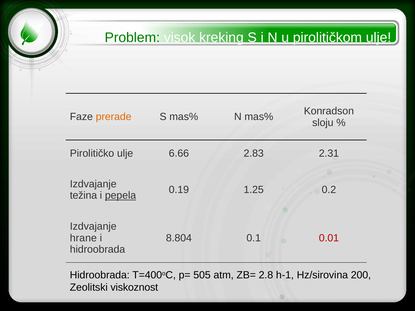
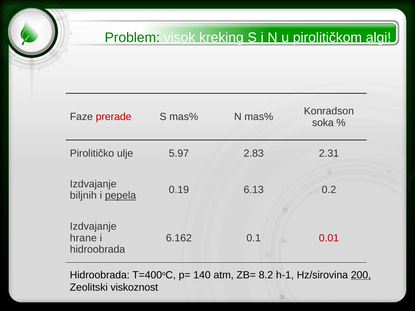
pirolitičkom ulje: ulje -> algi (379, 38)
prerade colour: orange -> red (114, 117)
sloju: sloju -> soka (323, 123)
6.66: 6.66 -> 5.97 (179, 153)
1.25: 1.25 -> 6.13 (254, 190)
težina: težina -> biljnih (83, 196)
8.804: 8.804 -> 6.162 (179, 238)
505: 505 -> 140 (202, 275)
2.8: 2.8 -> 8.2 (266, 275)
200 underline: none -> present (361, 275)
